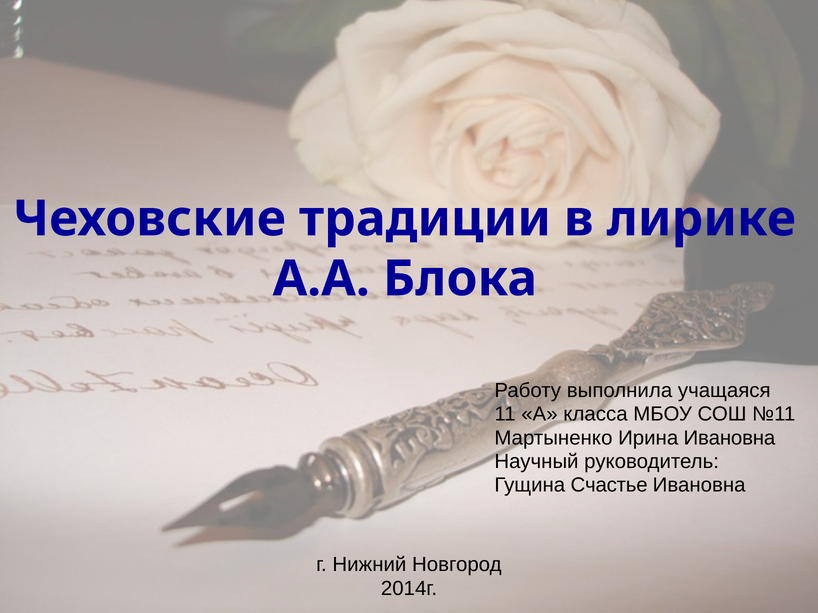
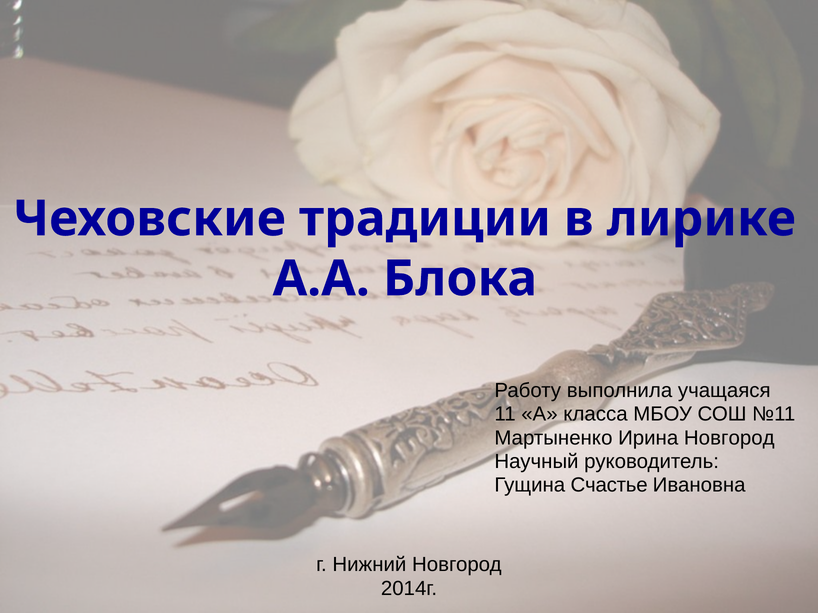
Ирина Ивановна: Ивановна -> Новгород (729, 438)
